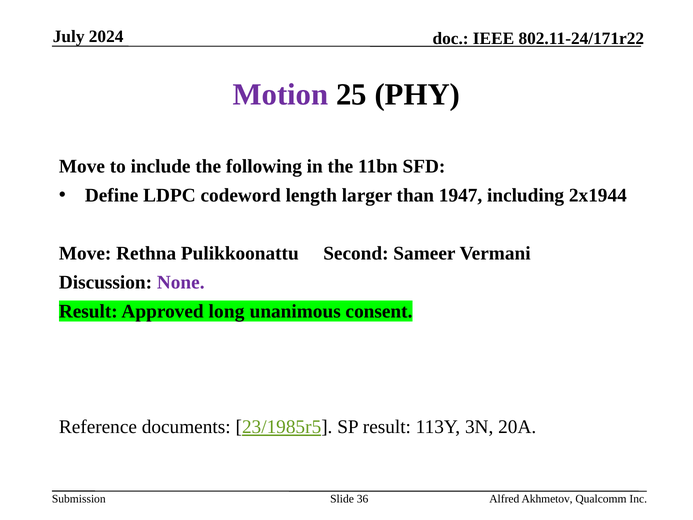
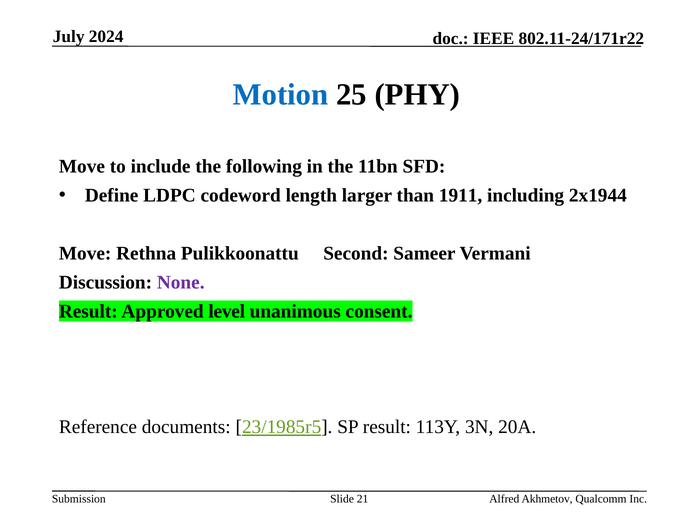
Motion colour: purple -> blue (280, 94)
1947: 1947 -> 1911 (461, 195)
long: long -> level (227, 311)
36: 36 -> 21 (363, 498)
